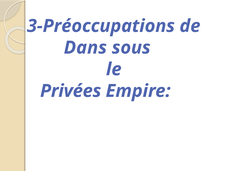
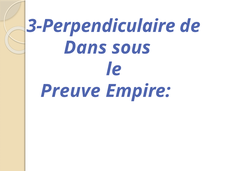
3-Préoccupations: 3-Préoccupations -> 3-Perpendiculaire (101, 26)
Privées: Privées -> Preuve (70, 91)
